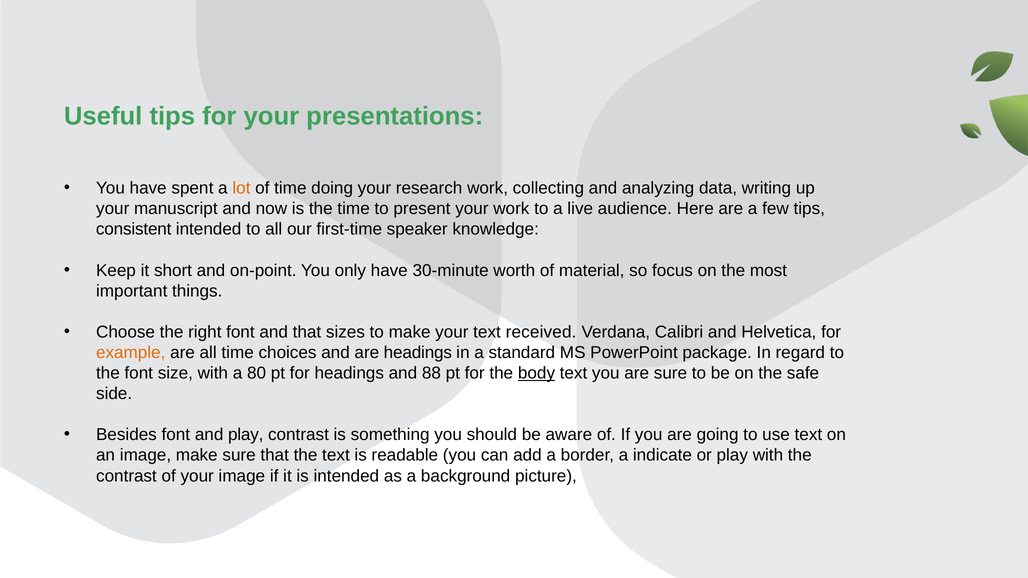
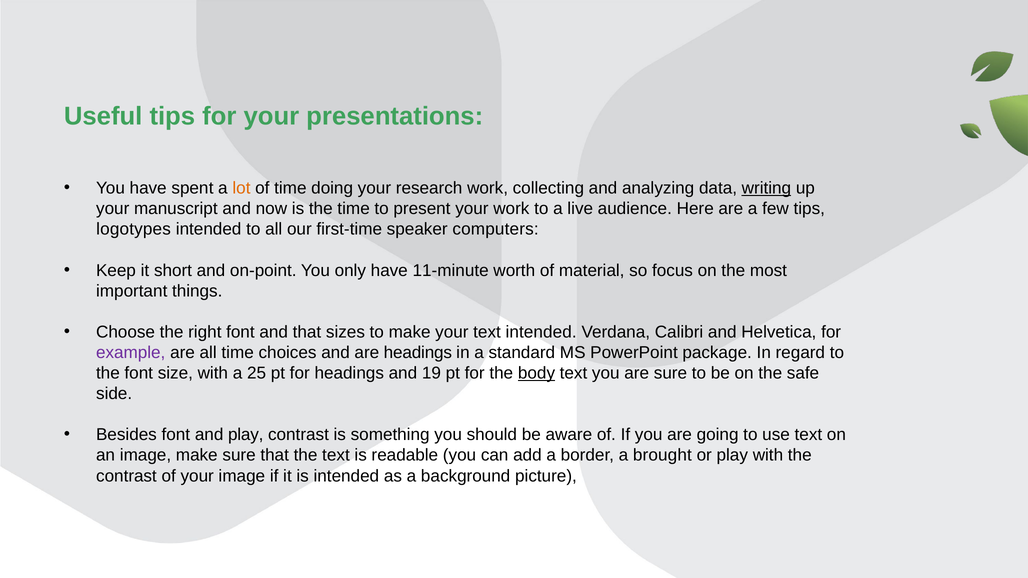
writing underline: none -> present (766, 188)
consistent: consistent -> logotypes (134, 229)
knowledge: knowledge -> computers (496, 229)
30-minute: 30-minute -> 11-minute (451, 270)
text received: received -> intended (541, 332)
example colour: orange -> purple (131, 353)
80: 80 -> 25 (257, 373)
88: 88 -> 19 (431, 373)
indicate: indicate -> brought (662, 456)
